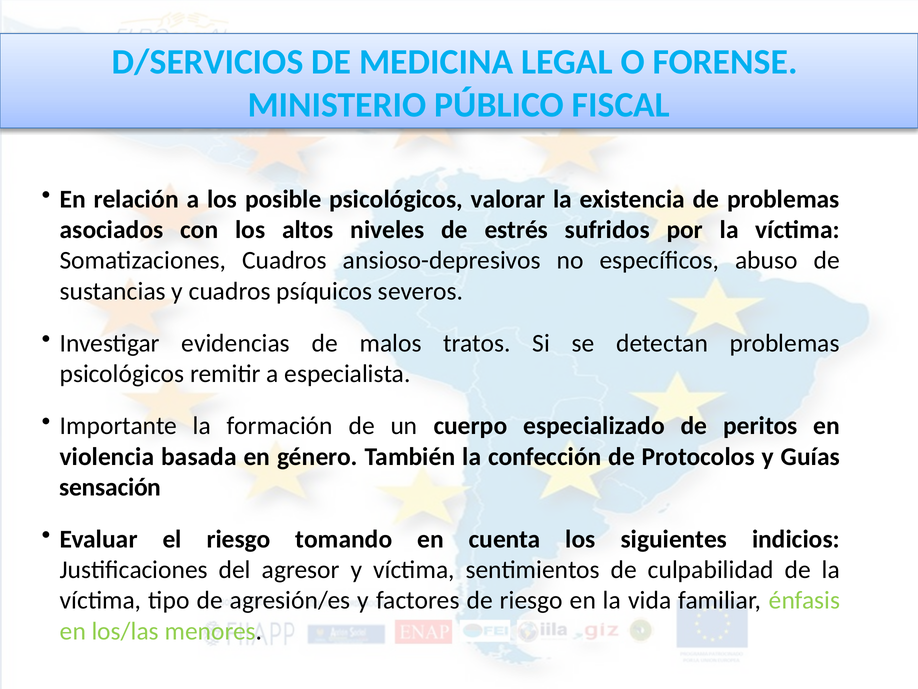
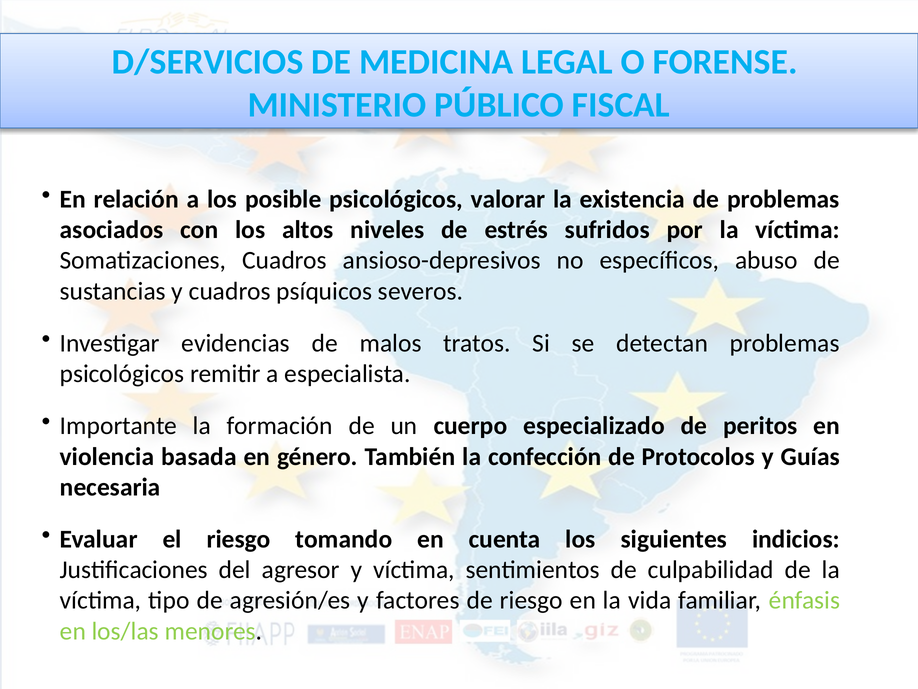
sensación: sensación -> necesaria (110, 487)
